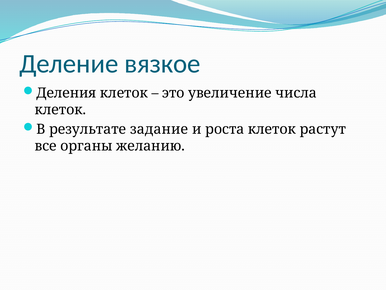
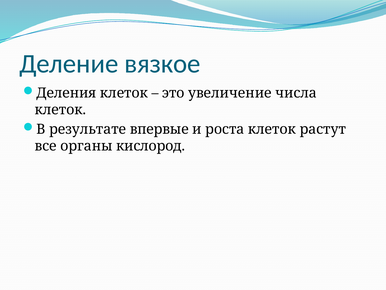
задание: задание -> впервые (159, 129)
желанию: желанию -> кислород (151, 146)
